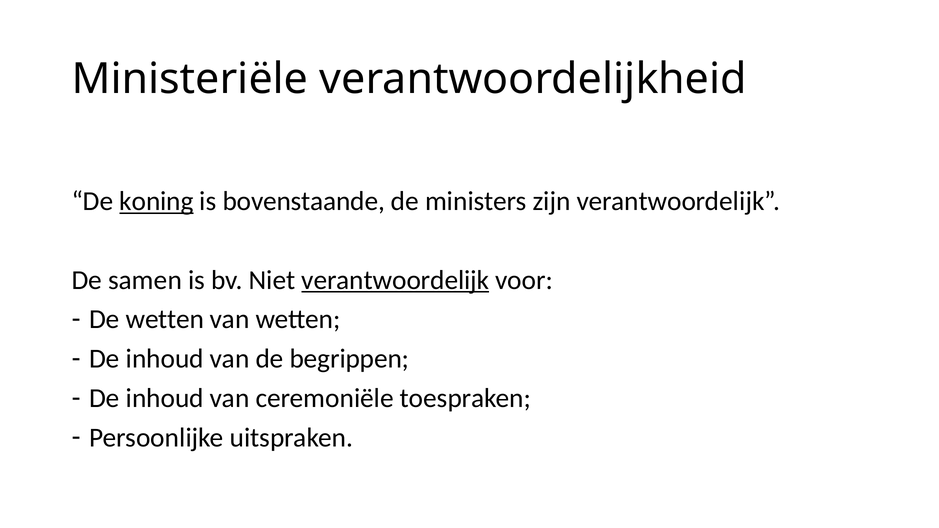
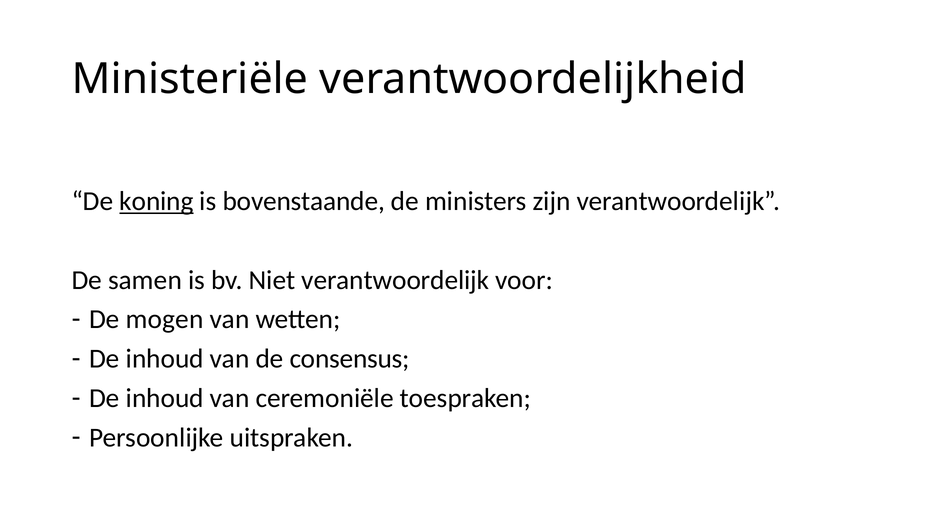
verantwoordelijk underline: present -> none (395, 280)
De wetten: wetten -> mogen (165, 320)
begrippen: begrippen -> consensus (350, 359)
